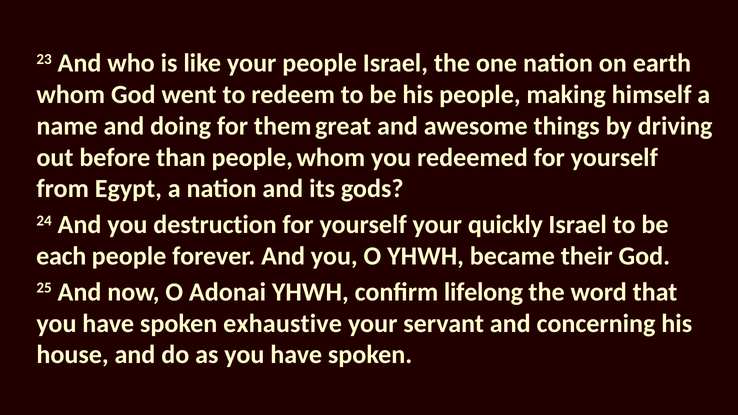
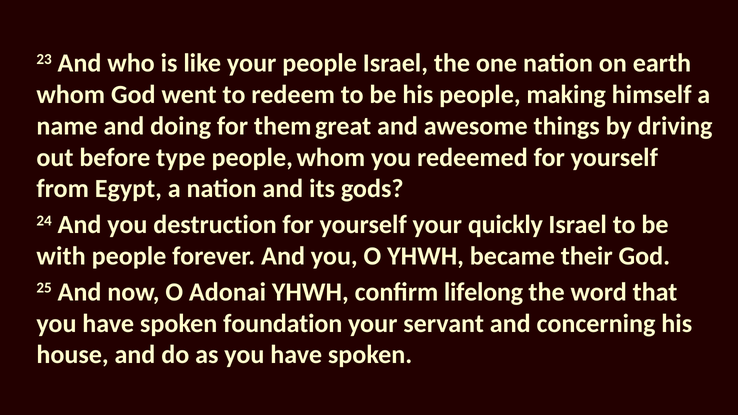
than: than -> type (181, 157)
each: each -> with (61, 256)
exhaustive: exhaustive -> foundation (283, 323)
